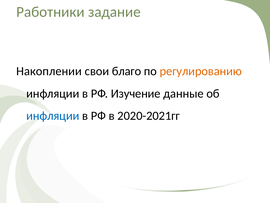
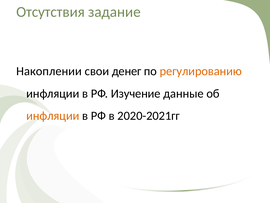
Работники: Работники -> Отсутствия (50, 12)
благо: благо -> денег (127, 71)
инфляции colour: blue -> orange (53, 116)
